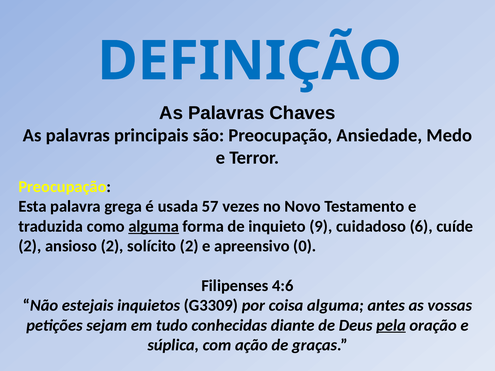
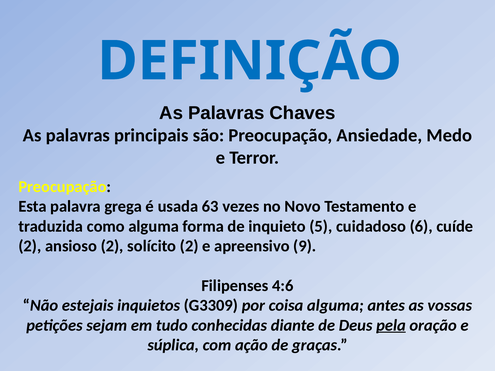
57: 57 -> 63 (210, 207)
alguma underline: present -> none (154, 226)
9: 9 -> 5 (321, 226)
0: 0 -> 9 (305, 246)
